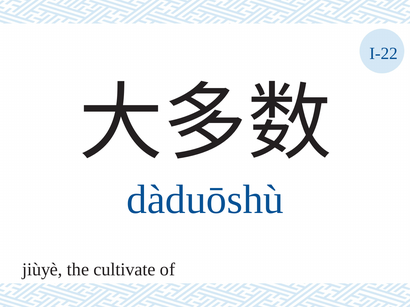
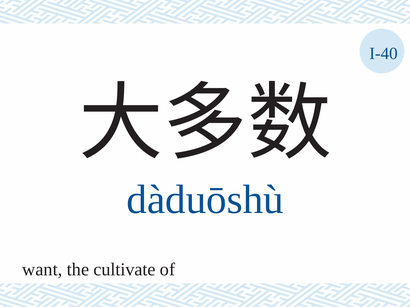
I-22: I-22 -> I-40 (383, 54)
jiùyè: jiùyè -> want (42, 270)
